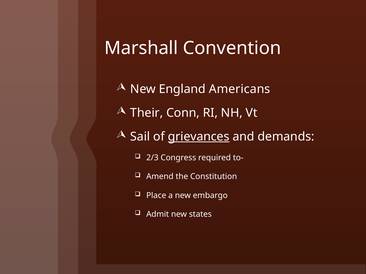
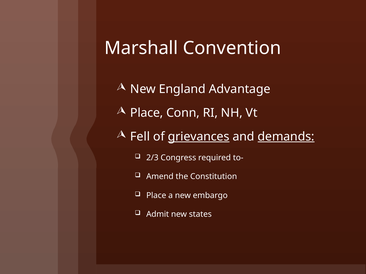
Americans: Americans -> Advantage (240, 89)
Their: Their -> Place (147, 113)
Sail: Sail -> Fell (140, 137)
demands underline: none -> present (286, 137)
